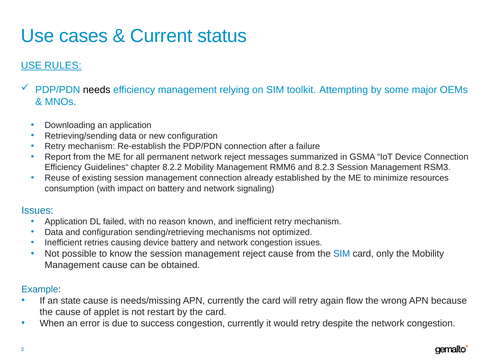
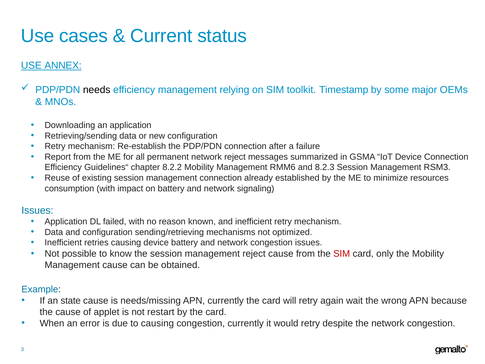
RULES: RULES -> ANNEX (63, 65)
Attempting: Attempting -> Timestamp (344, 90)
SIM colour: blue -> red (342, 253)
flow: flow -> wait (354, 300)
to success: success -> causing (157, 323)
